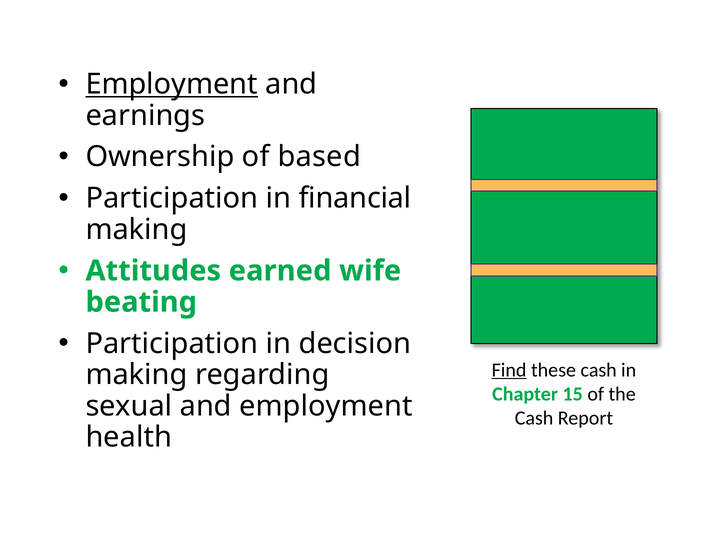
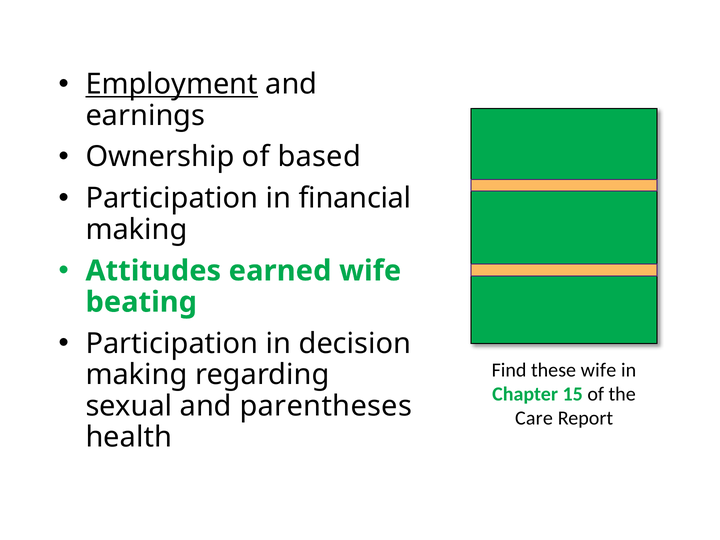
Find underline: present -> none (509, 370)
these cash: cash -> wife (598, 370)
and employment: employment -> parentheses (326, 406)
Cash: Cash -> Care (534, 418)
